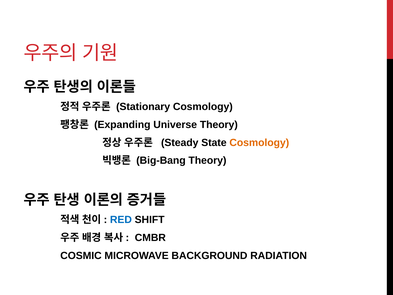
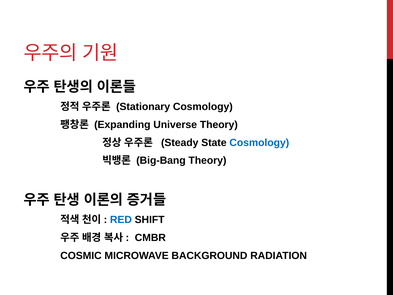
Cosmology colour: orange -> blue (259, 143)
